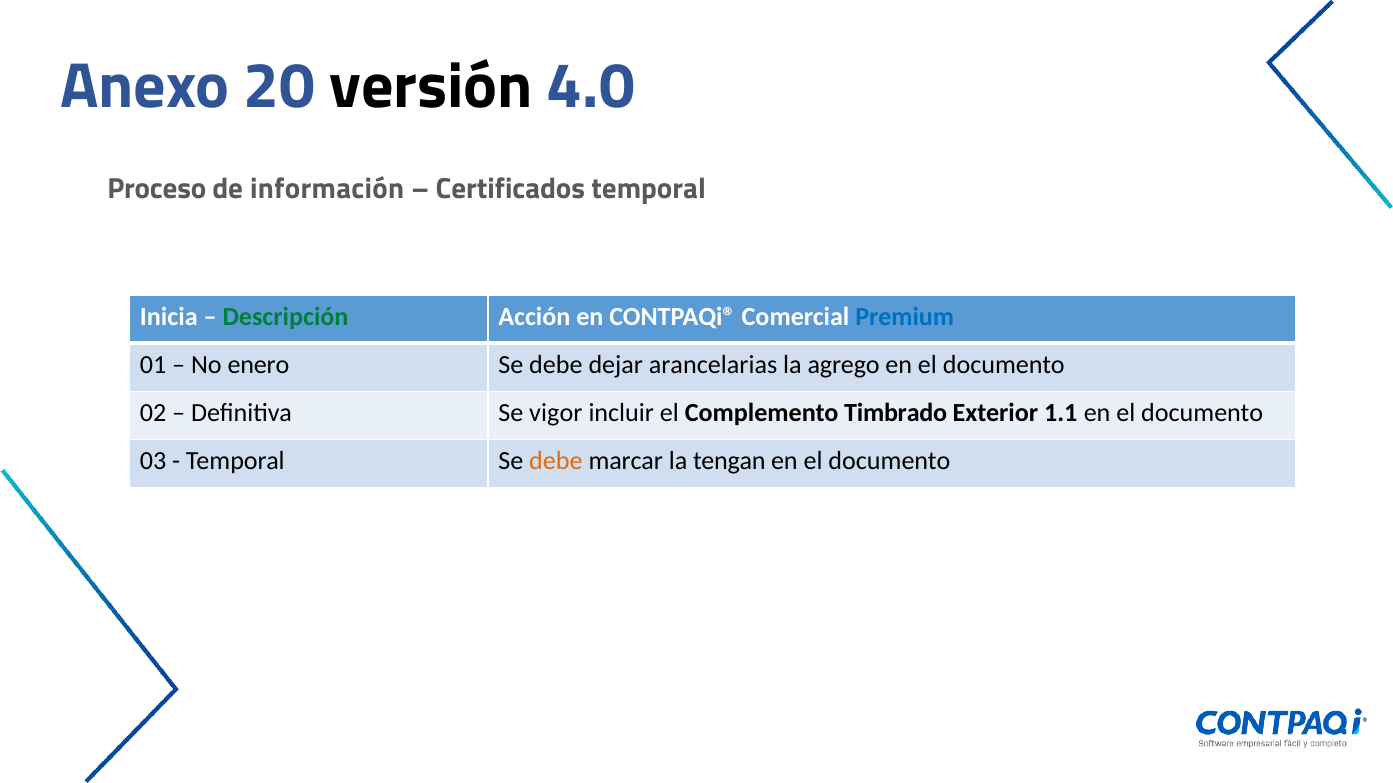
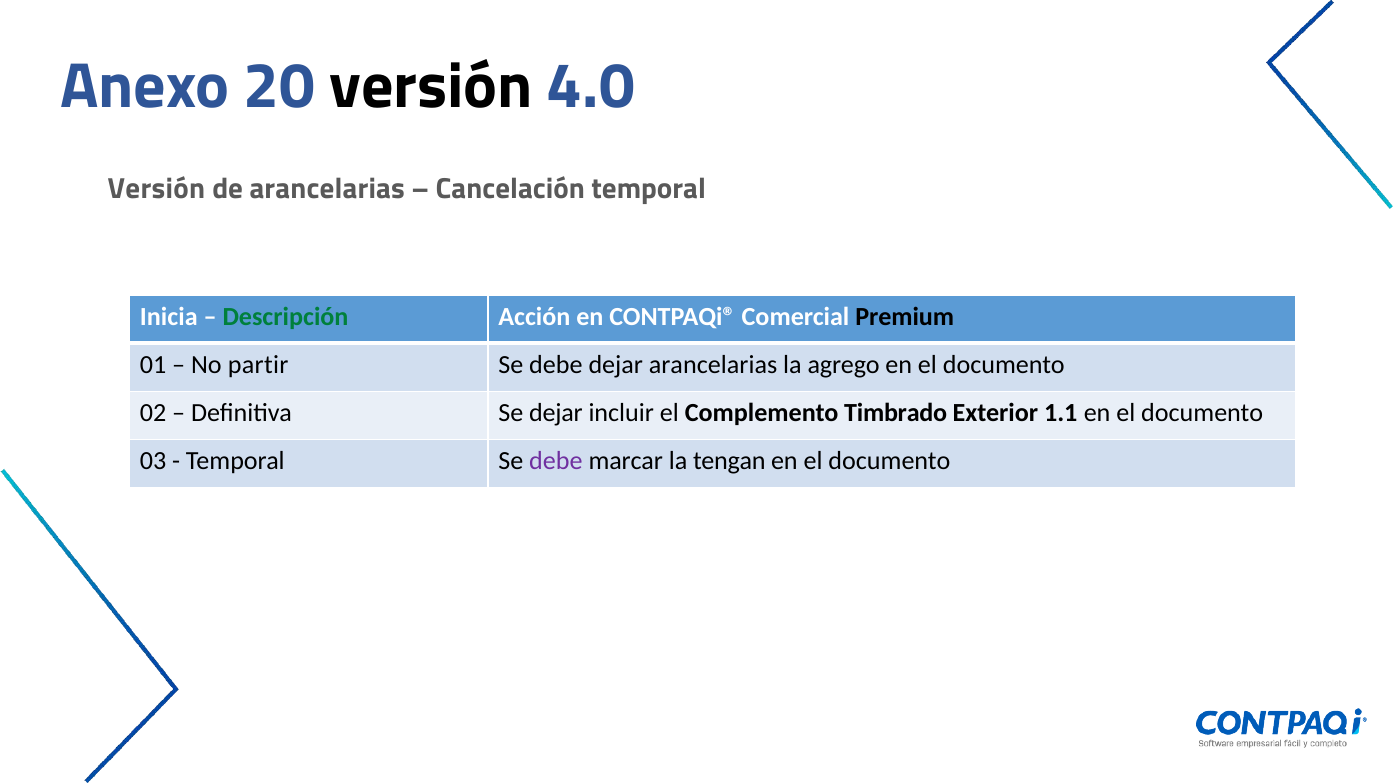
Proceso: Proceso -> Versión (156, 189)
de información: información -> arancelarias (327, 189)
Certificados: Certificados -> Cancelación (510, 189)
Premium colour: blue -> black (905, 317)
enero: enero -> partir (258, 365)
Se vigor: vigor -> dejar (556, 413)
debe colour: orange -> purple (556, 461)
